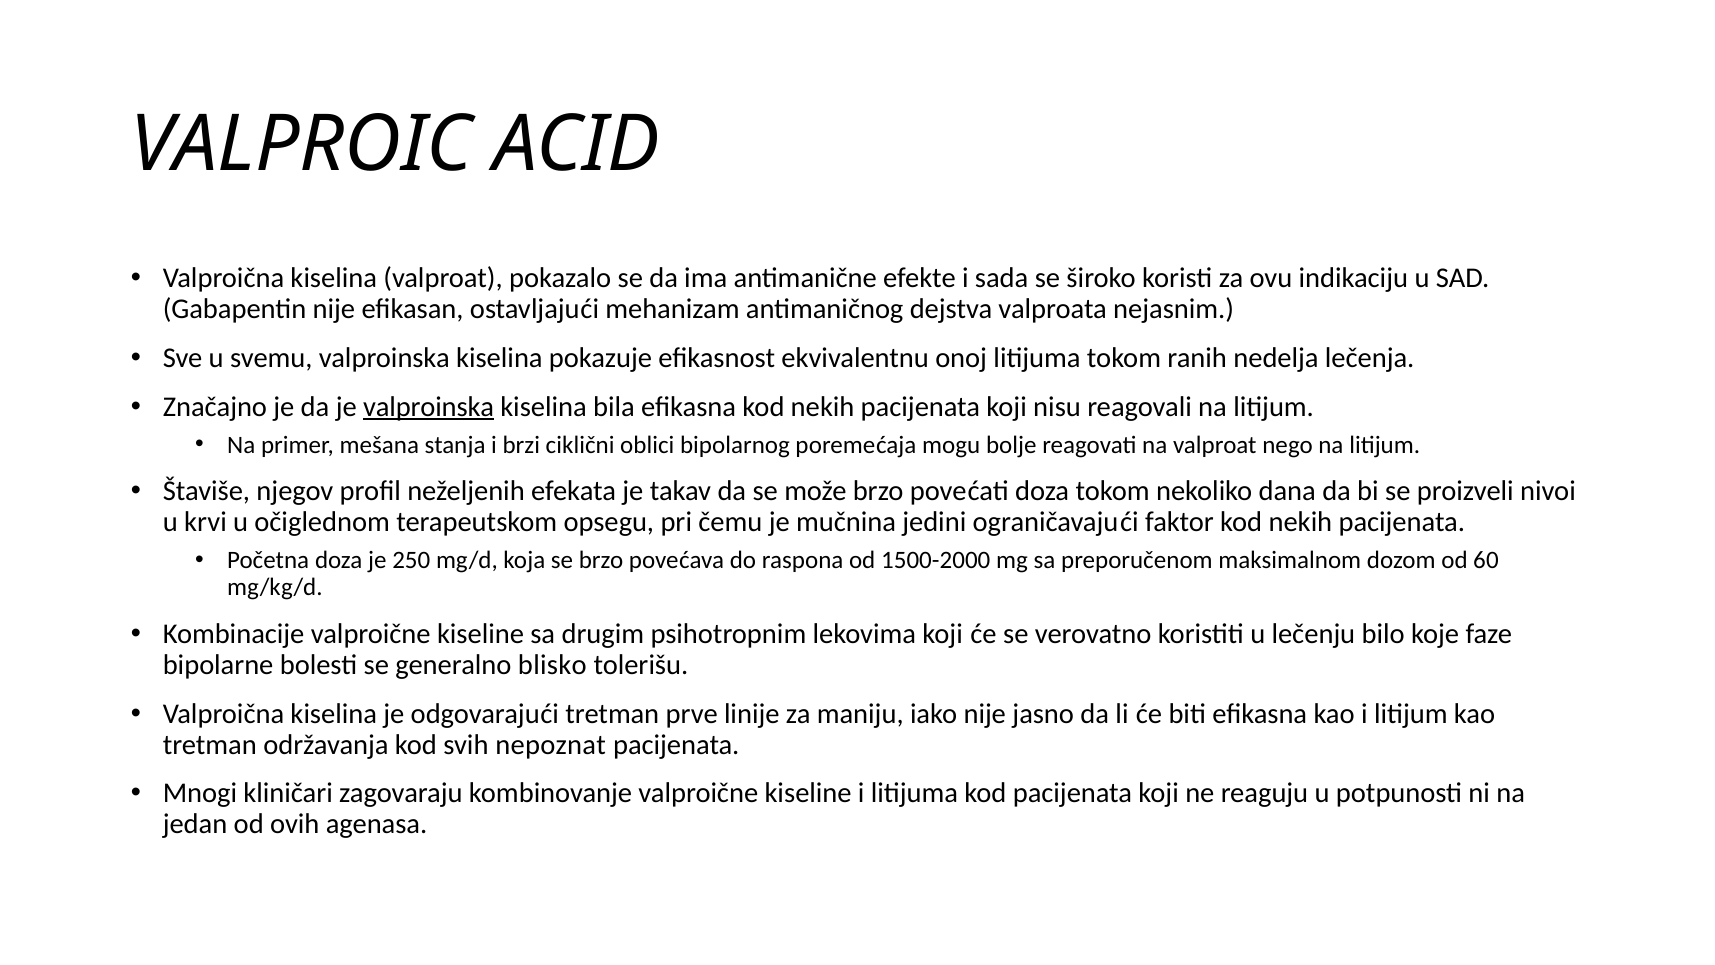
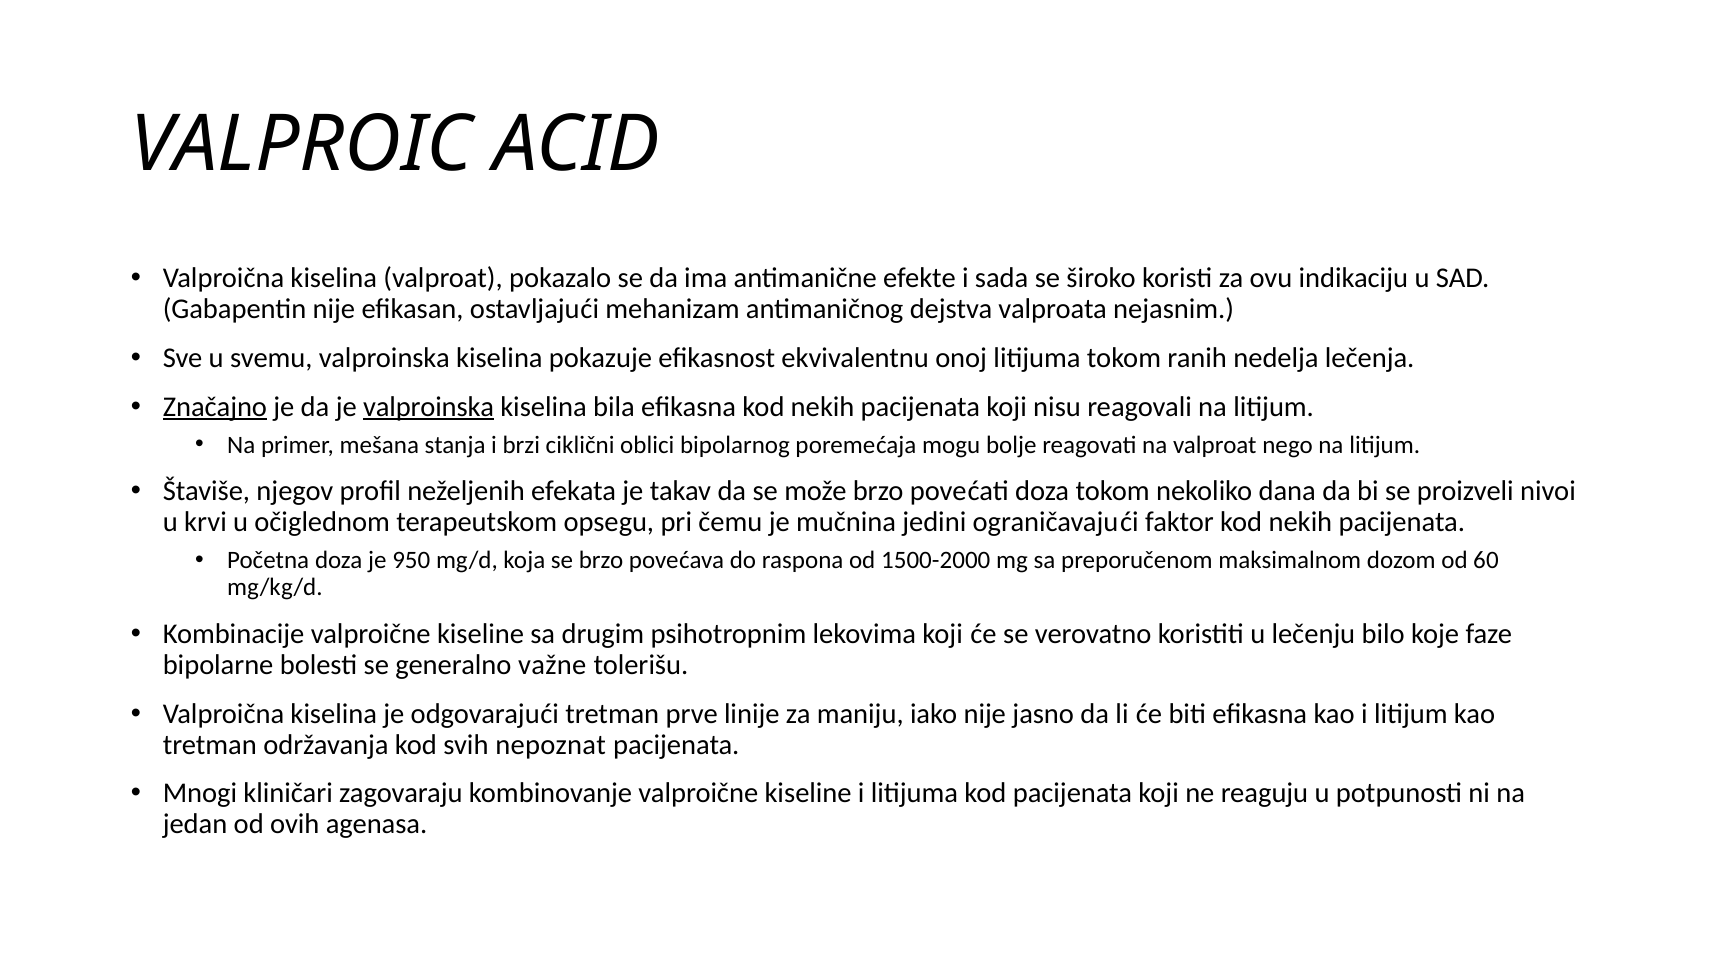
Značajno underline: none -> present (215, 407)
250: 250 -> 950 (411, 560)
blisko: blisko -> važne (552, 665)
